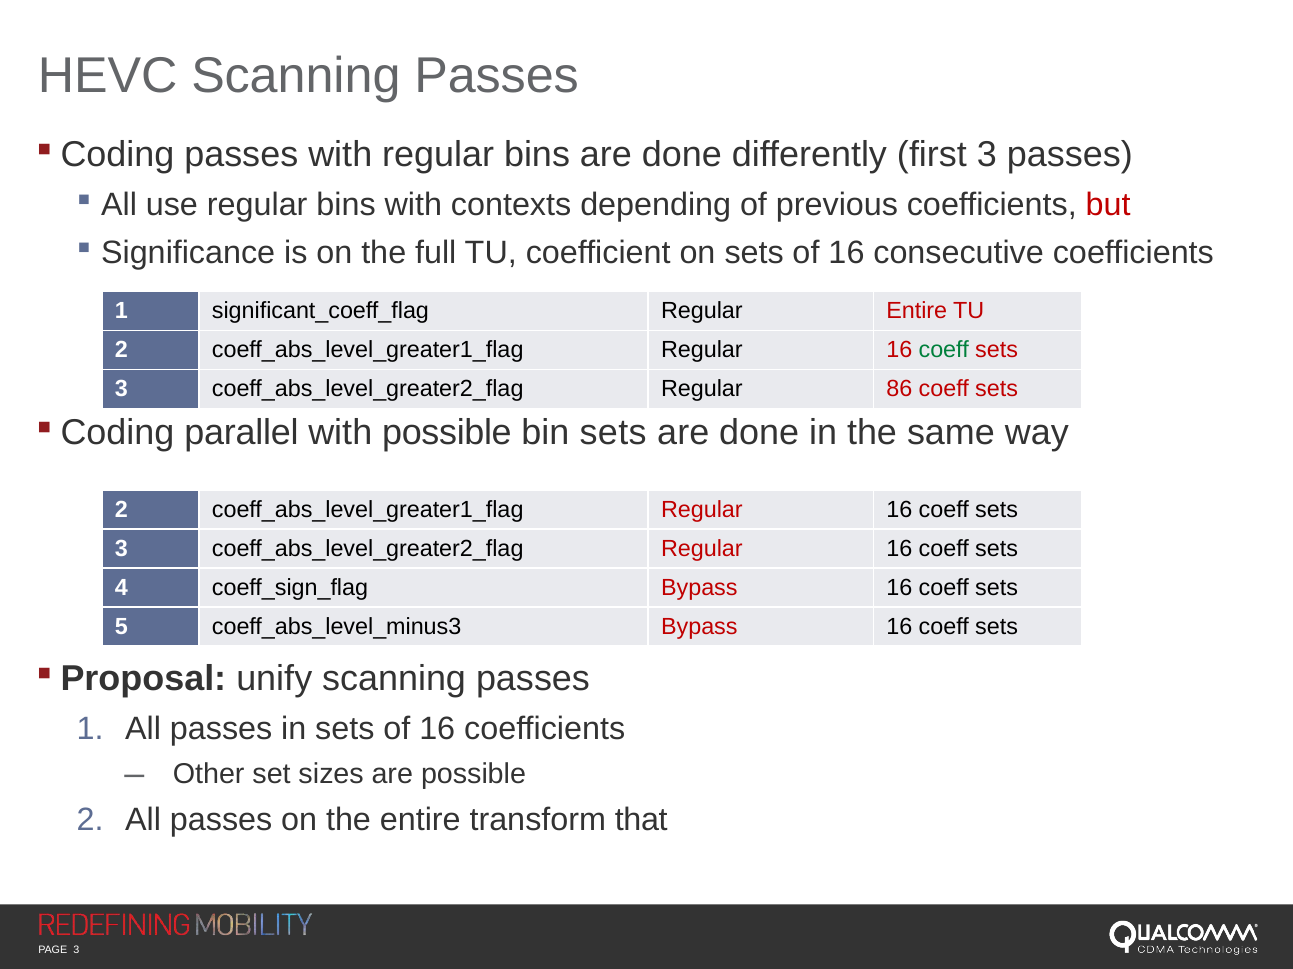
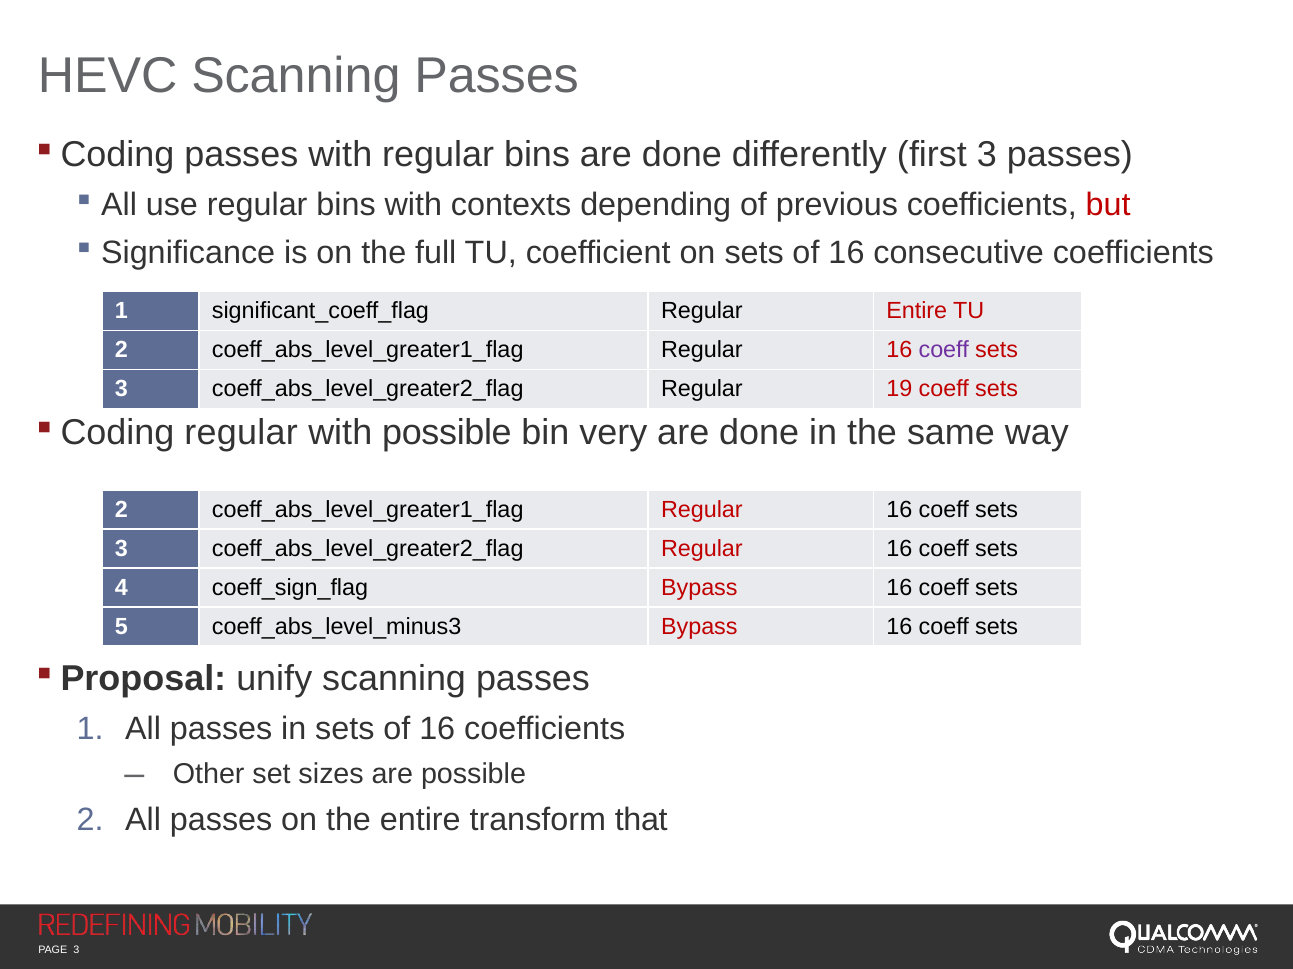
coeff colour: green -> purple (944, 350)
86: 86 -> 19 (899, 390)
parallel: parallel -> regular (241, 433)
bin sets: sets -> very (613, 433)
